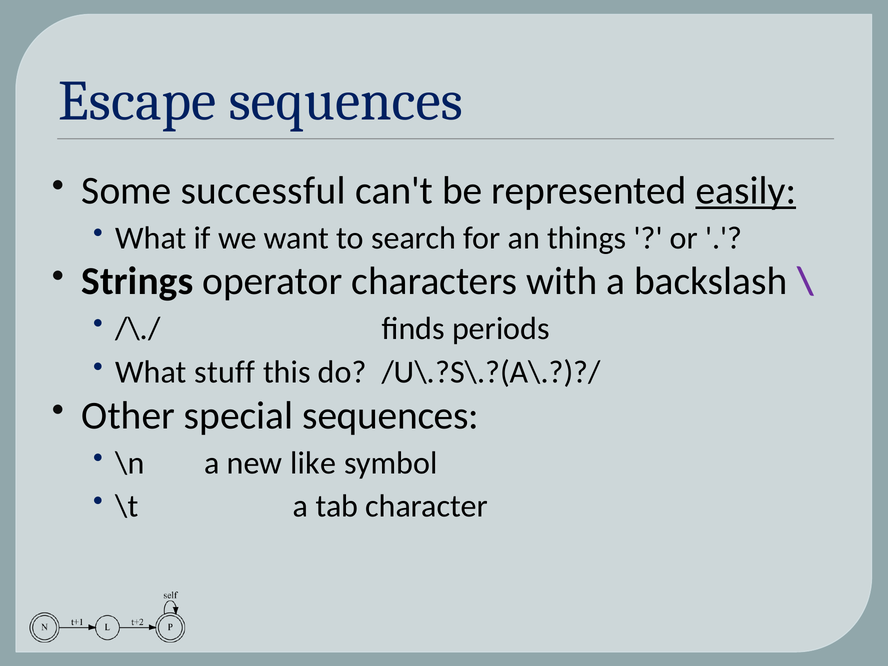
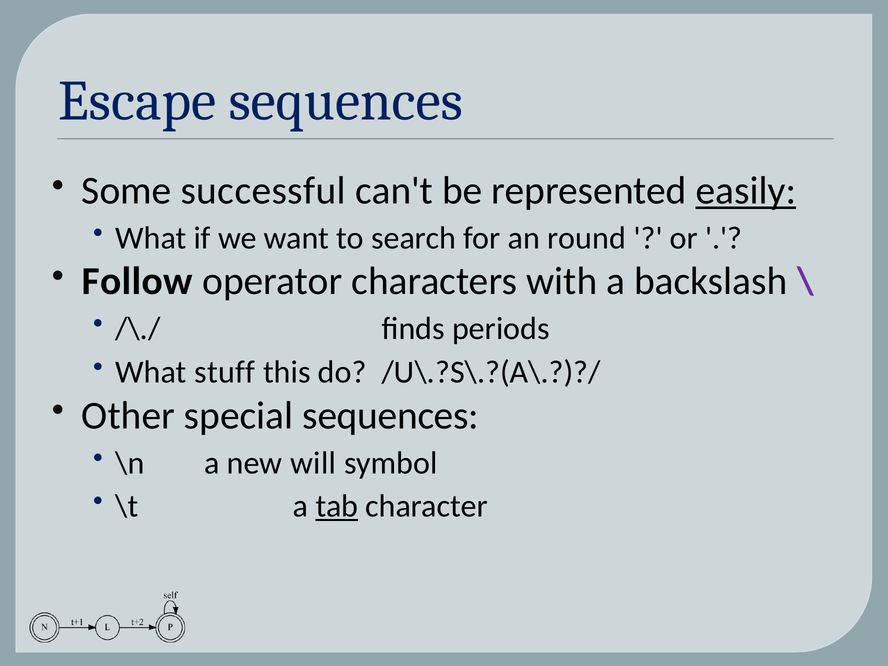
things: things -> round (587, 238)
Strings: Strings -> Follow (137, 281)
like: like -> will (313, 463)
tab underline: none -> present (337, 506)
